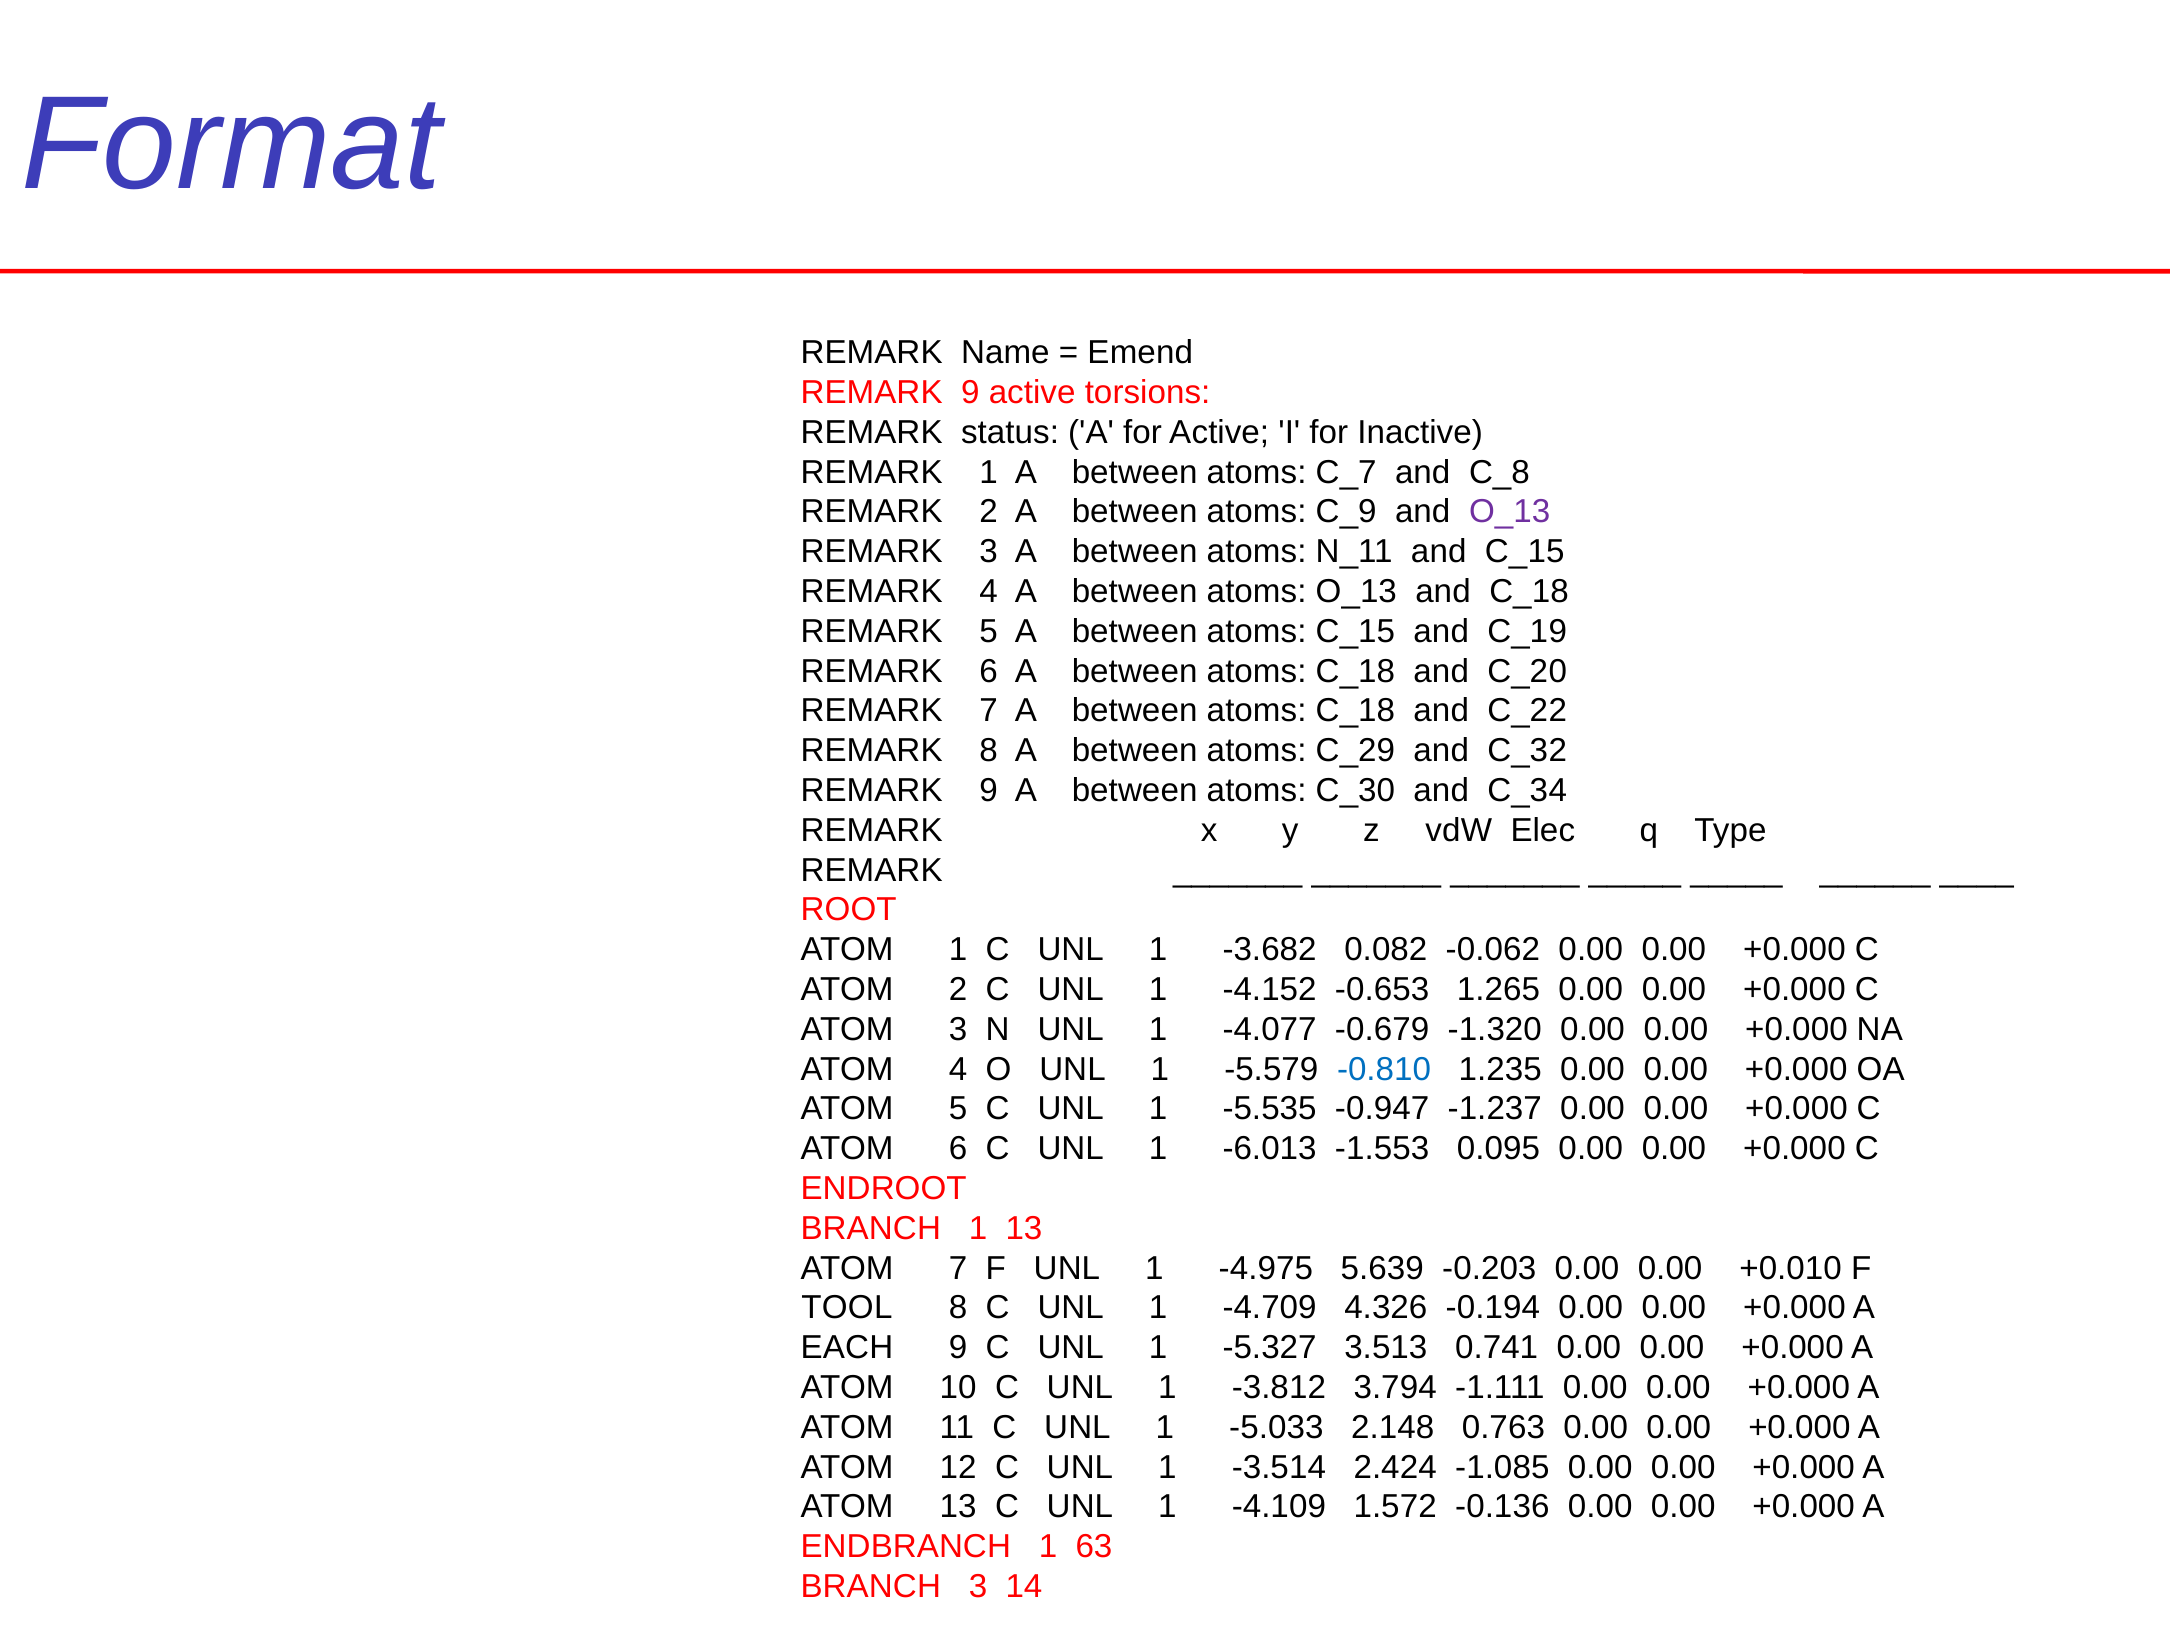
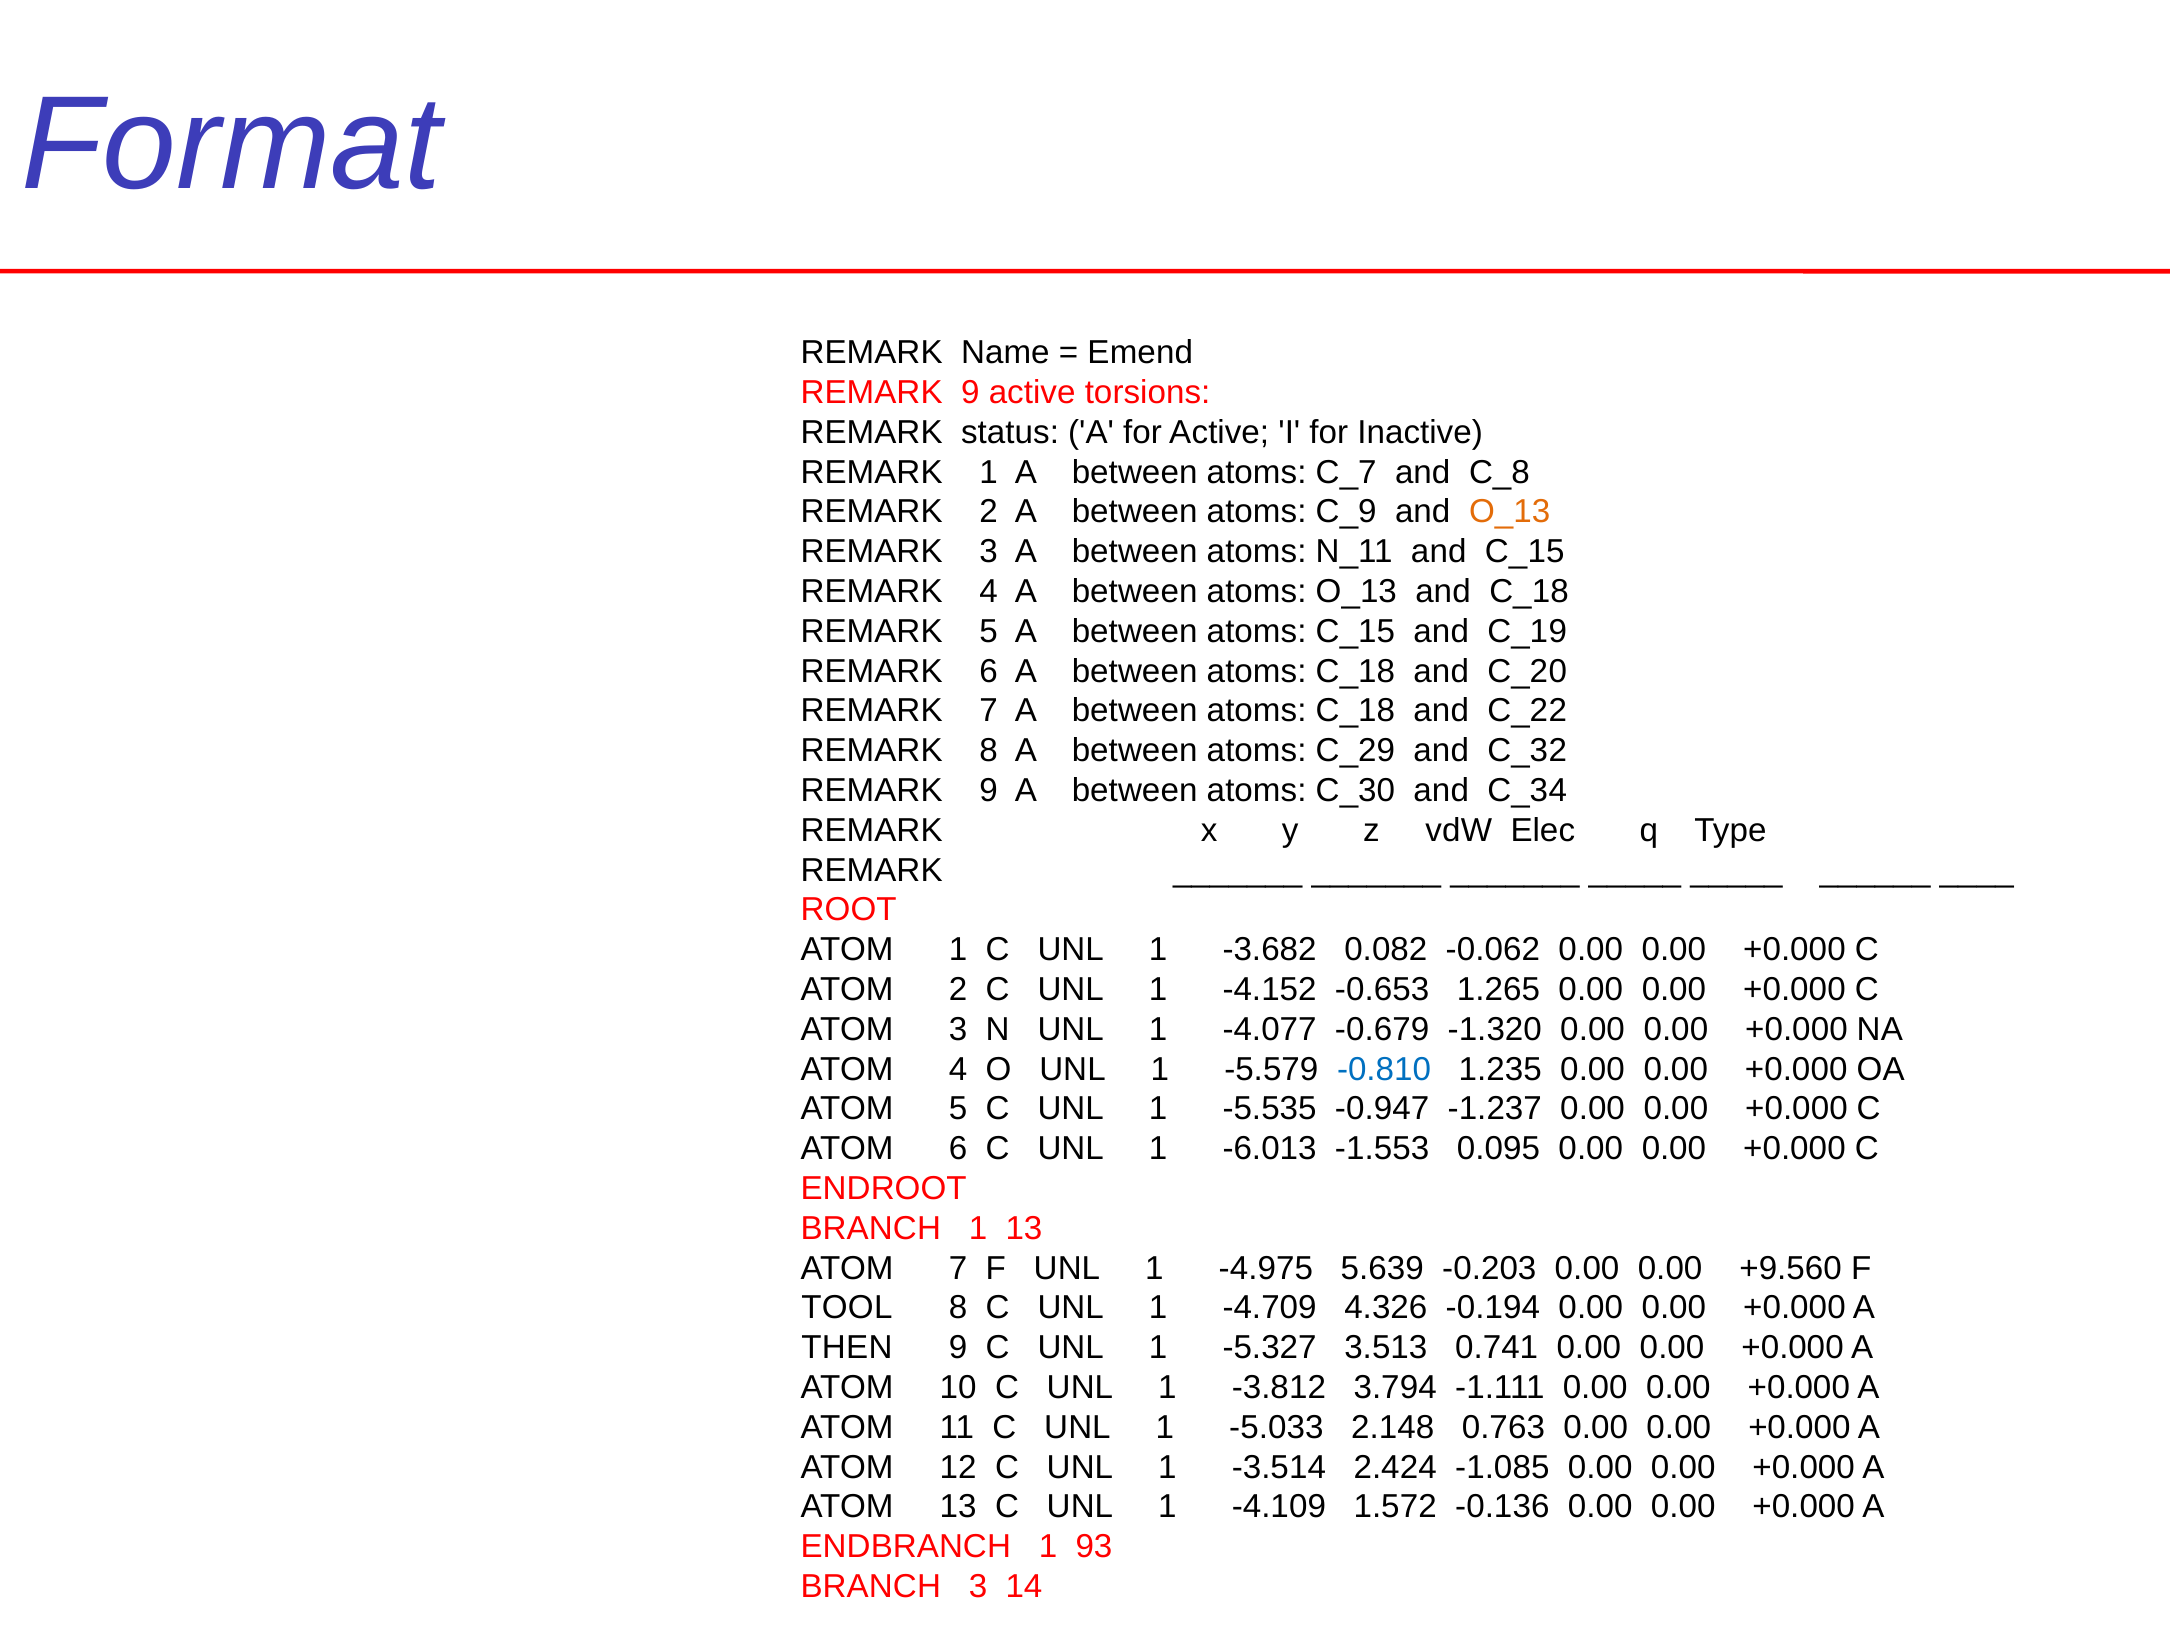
O_13 colour: purple -> orange (1510, 512)
+0.010: +0.010 -> +9.560 (1791, 1269)
EACH: EACH -> THEN (847, 1348)
63: 63 -> 93 (1094, 1547)
